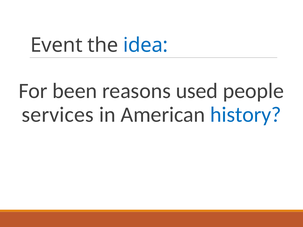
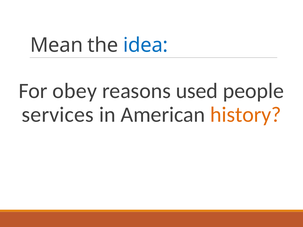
Event: Event -> Mean (57, 45)
been: been -> obey (75, 91)
history colour: blue -> orange (246, 115)
